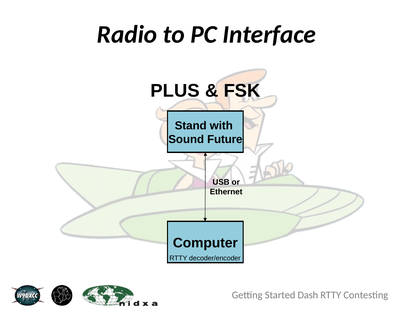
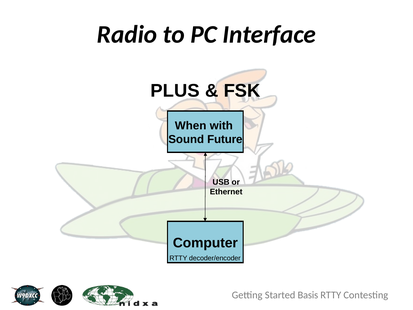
Stand: Stand -> When (191, 126)
Dash: Dash -> Basis (308, 295)
